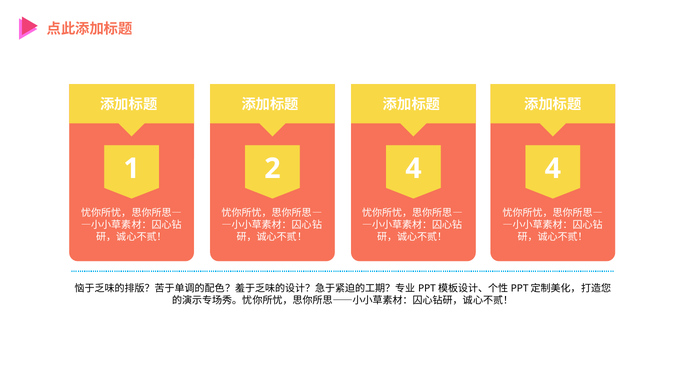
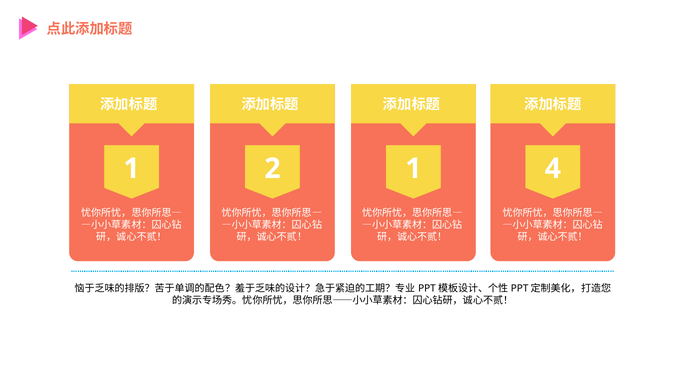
2 4: 4 -> 1 (413, 168)
